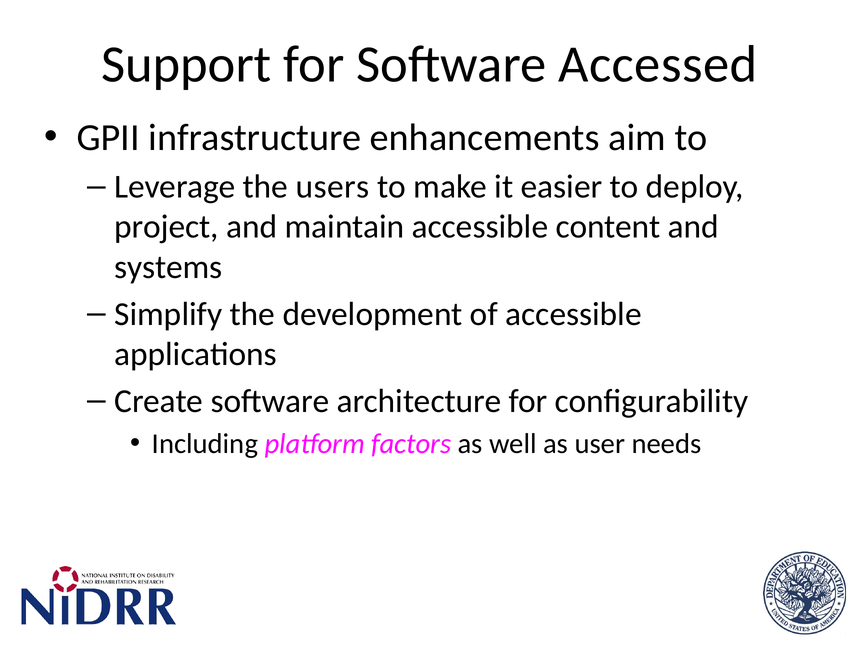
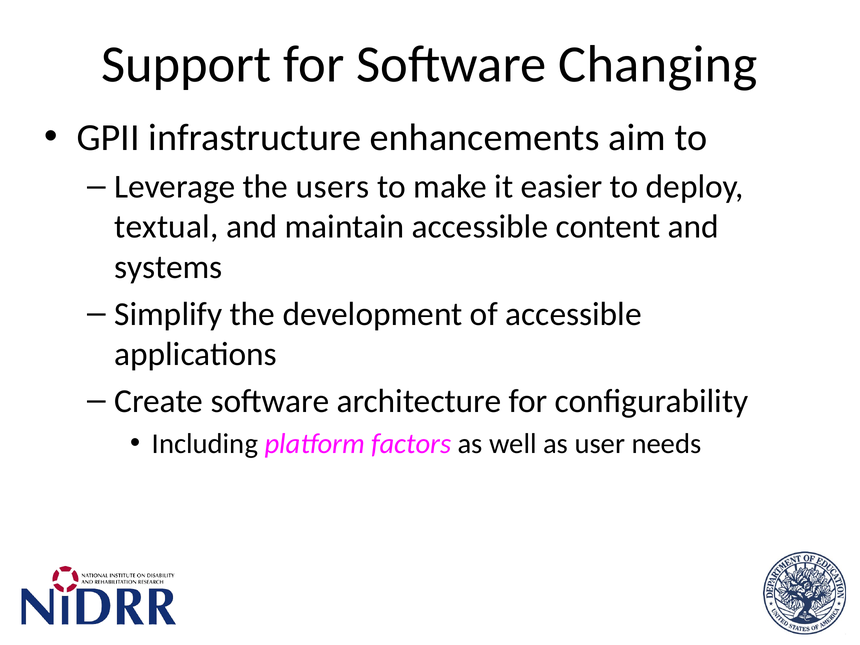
Accessed: Accessed -> Changing (658, 65)
project: project -> textual (166, 227)
